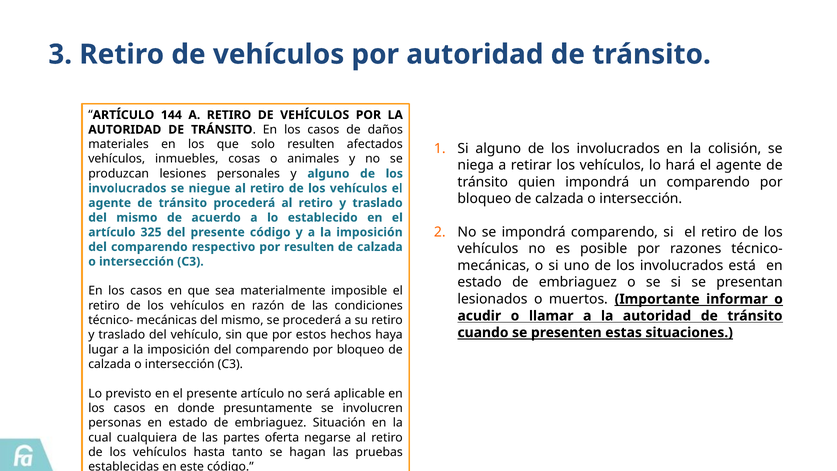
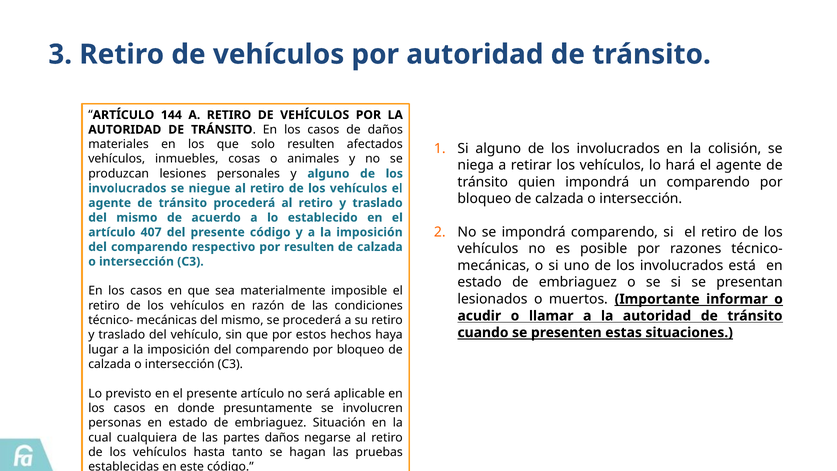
325: 325 -> 407 (151, 232)
partes oferta: oferta -> daños (282, 437)
